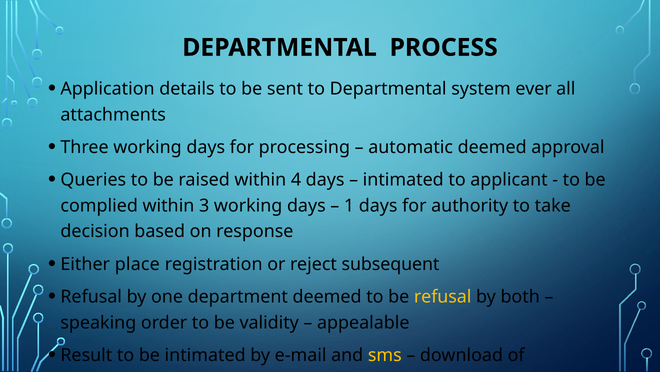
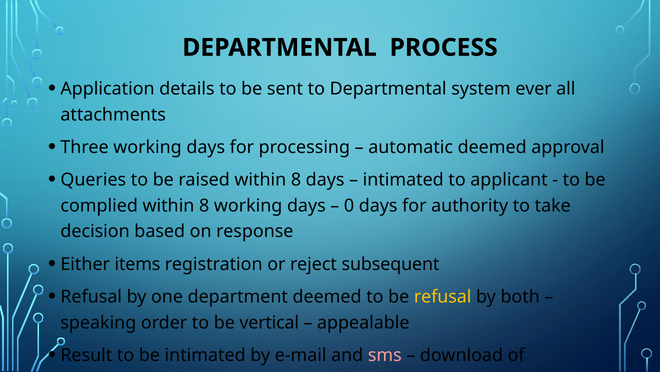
raised within 4: 4 -> 8 (296, 180)
complied within 3: 3 -> 8 (204, 205)
1: 1 -> 0 (349, 205)
place: place -> items (137, 264)
validity: validity -> vertical (269, 322)
sms colour: yellow -> pink (385, 355)
